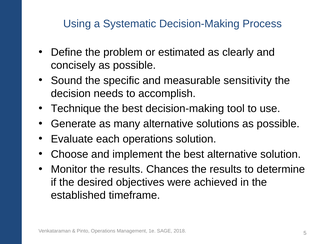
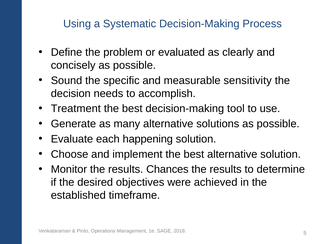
estimated: estimated -> evaluated (182, 52)
Technique: Technique -> Treatment (76, 109)
each operations: operations -> happening (148, 139)
